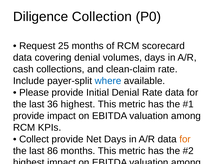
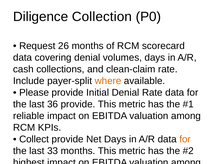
25: 25 -> 26 (64, 46)
where colour: blue -> orange (108, 81)
36 highest: highest -> provide (78, 104)
provide: provide -> reliable (29, 116)
86: 86 -> 33 (53, 151)
